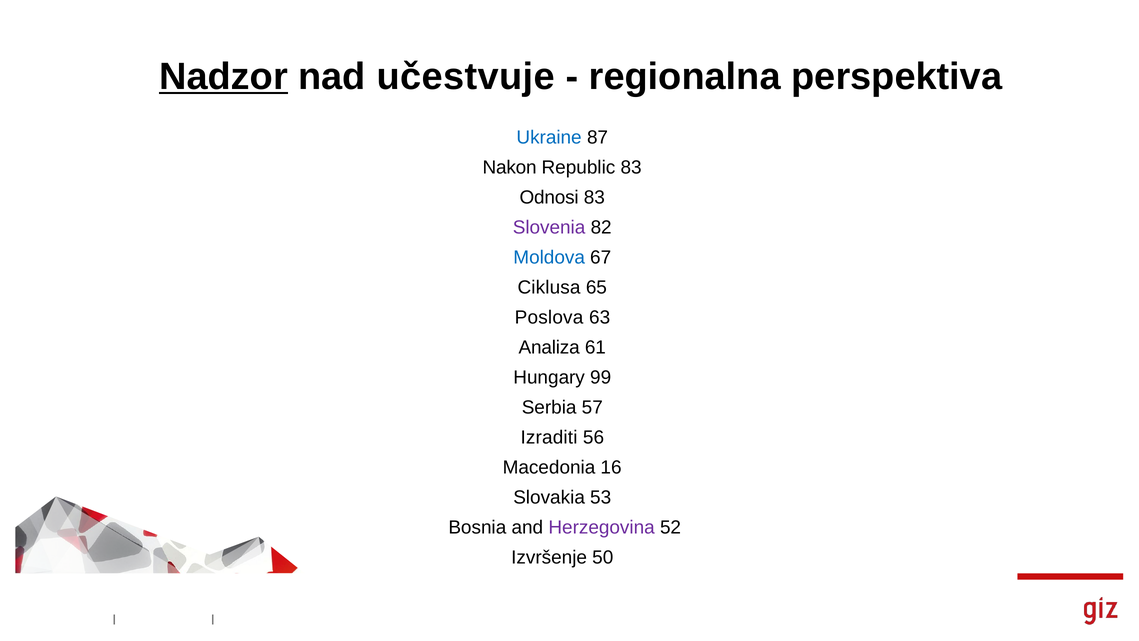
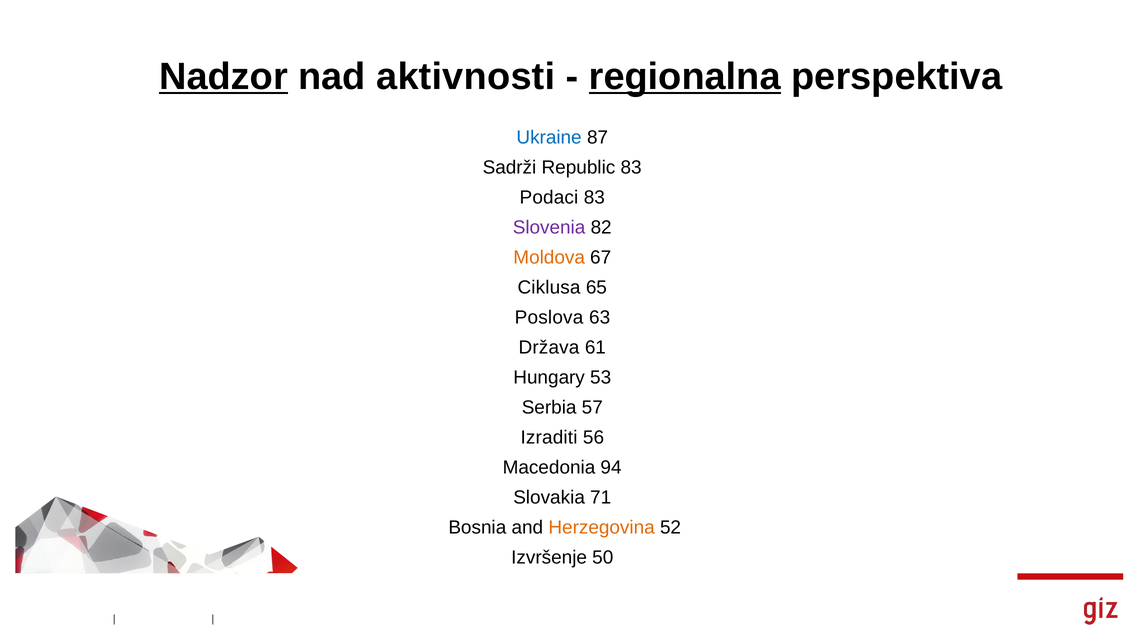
učestvuje: učestvuje -> aktivnosti (466, 77)
regionalna underline: none -> present (685, 77)
Nakon: Nakon -> Sadrži (509, 167)
Odnosi: Odnosi -> Podaci (549, 197)
Moldova colour: blue -> orange (549, 257)
Analiza: Analiza -> Država (549, 347)
99: 99 -> 53 (601, 377)
16: 16 -> 94 (611, 467)
53: 53 -> 71 (601, 497)
Herzegovina colour: purple -> orange (602, 527)
